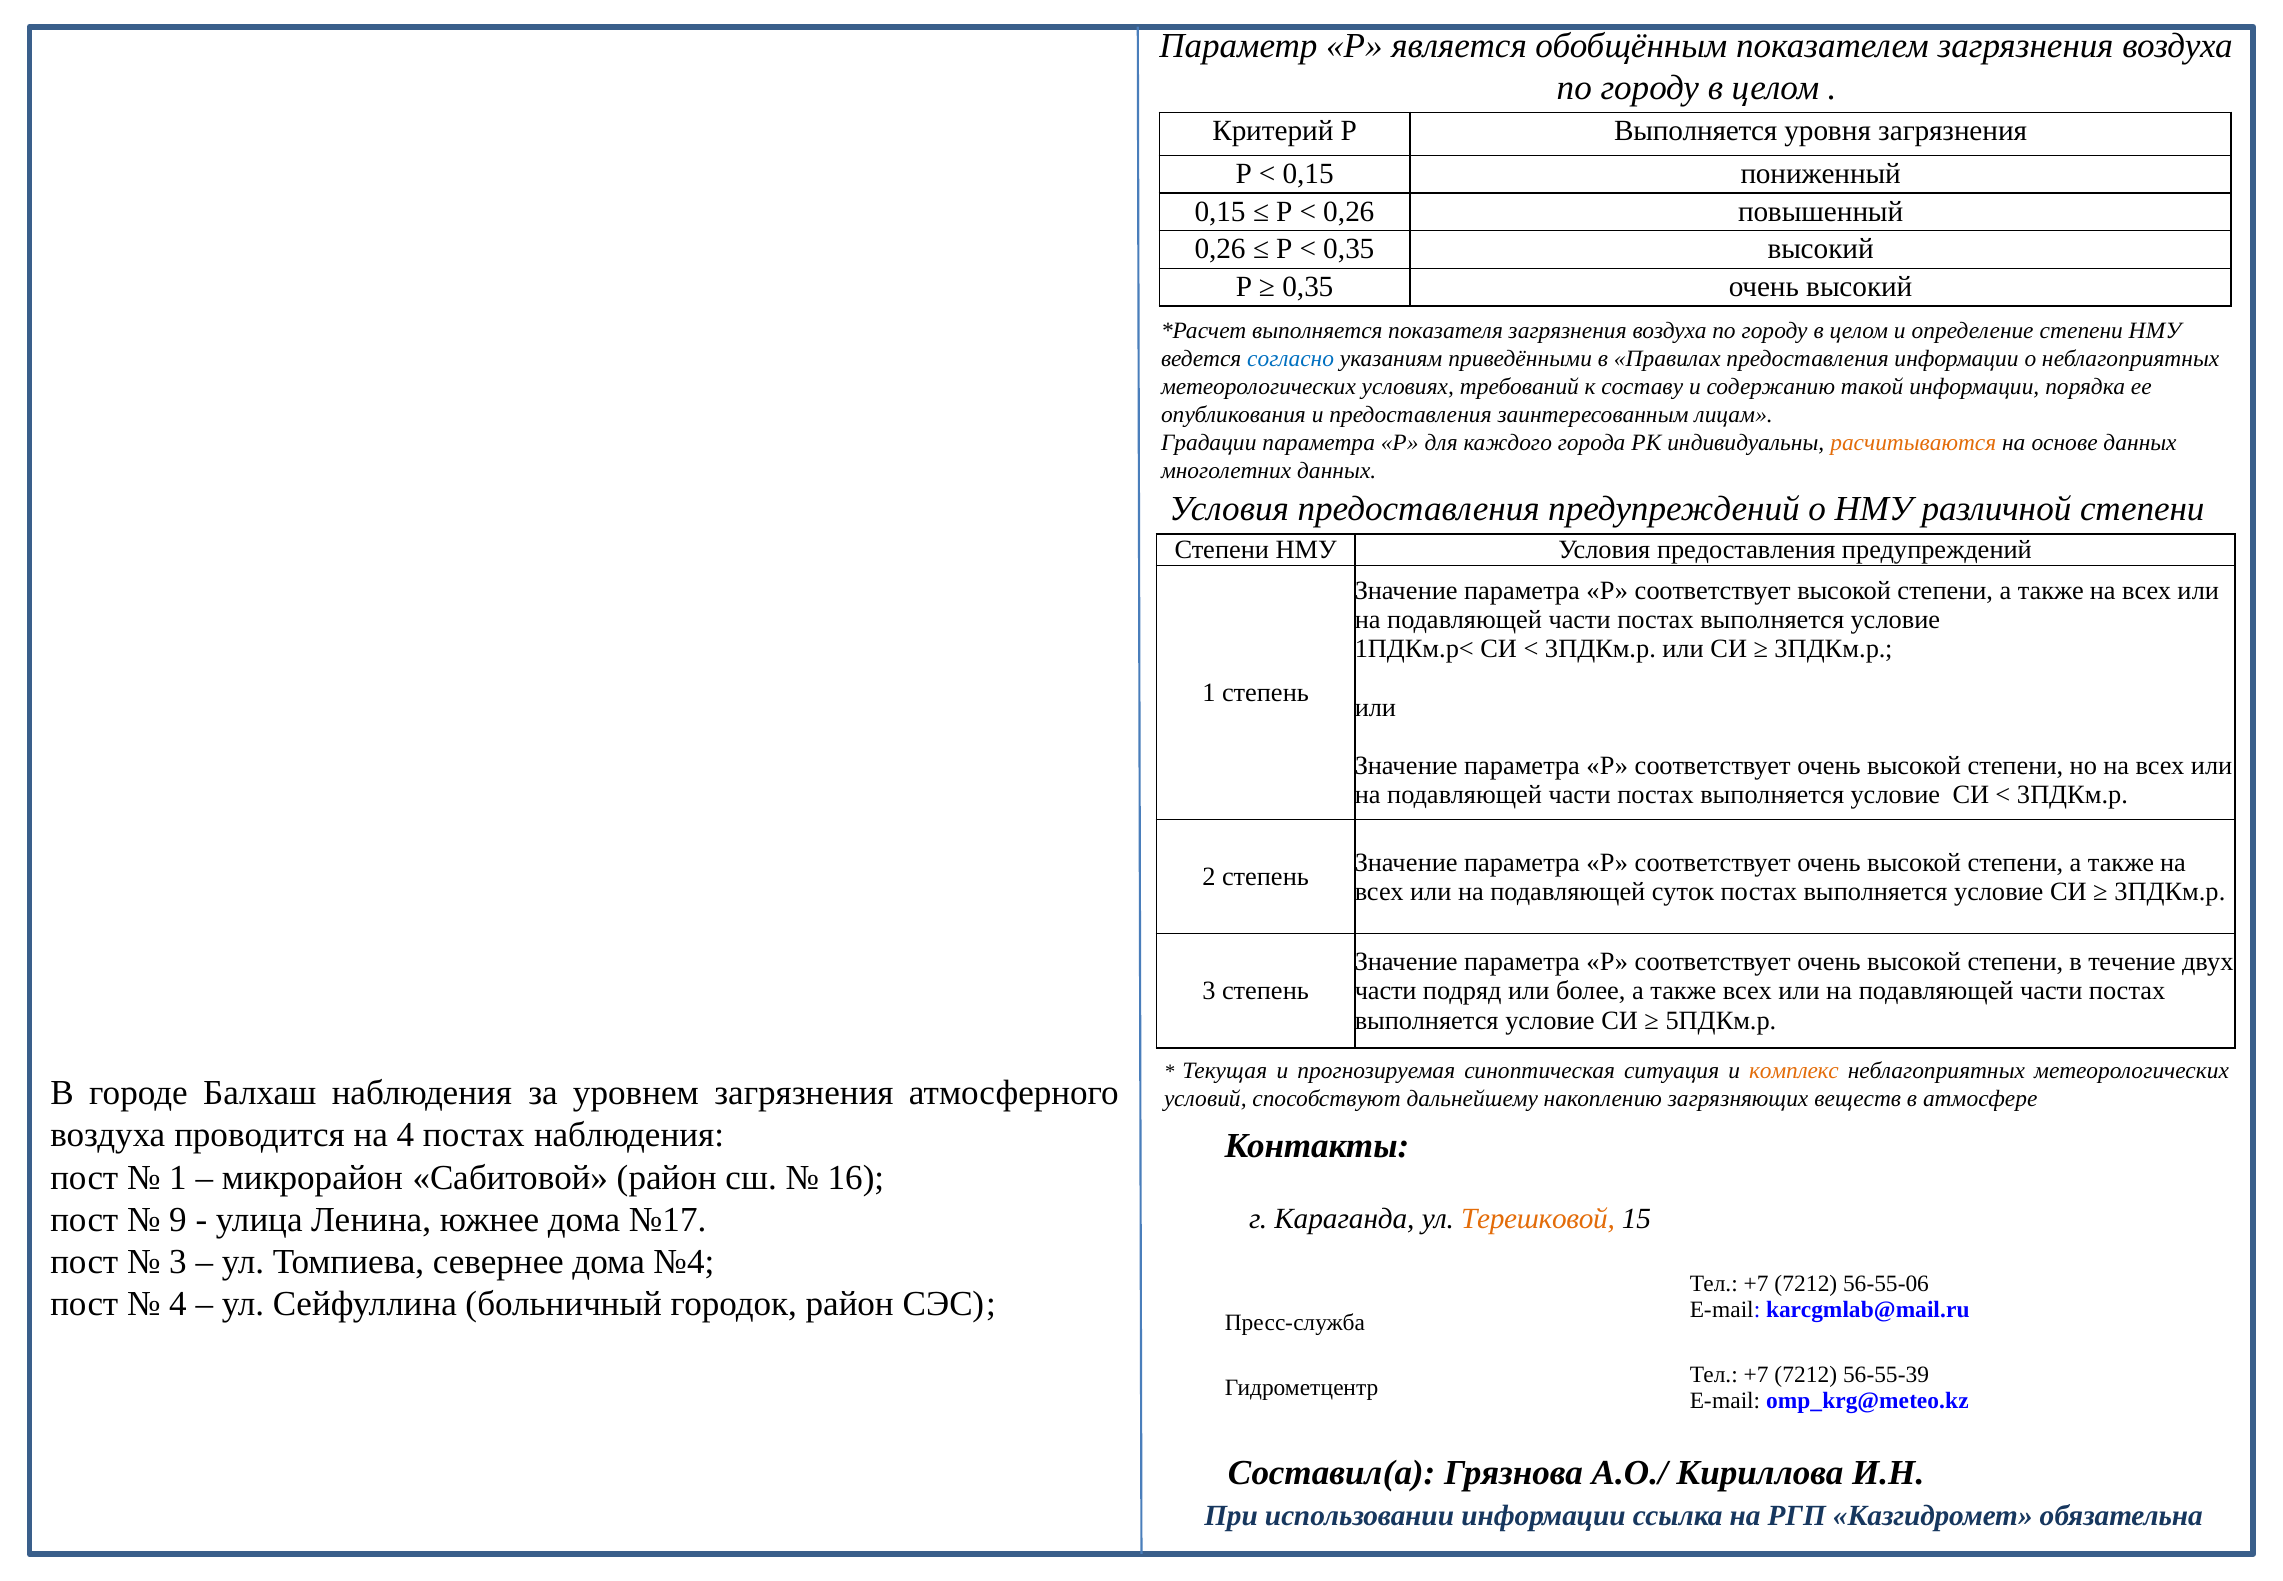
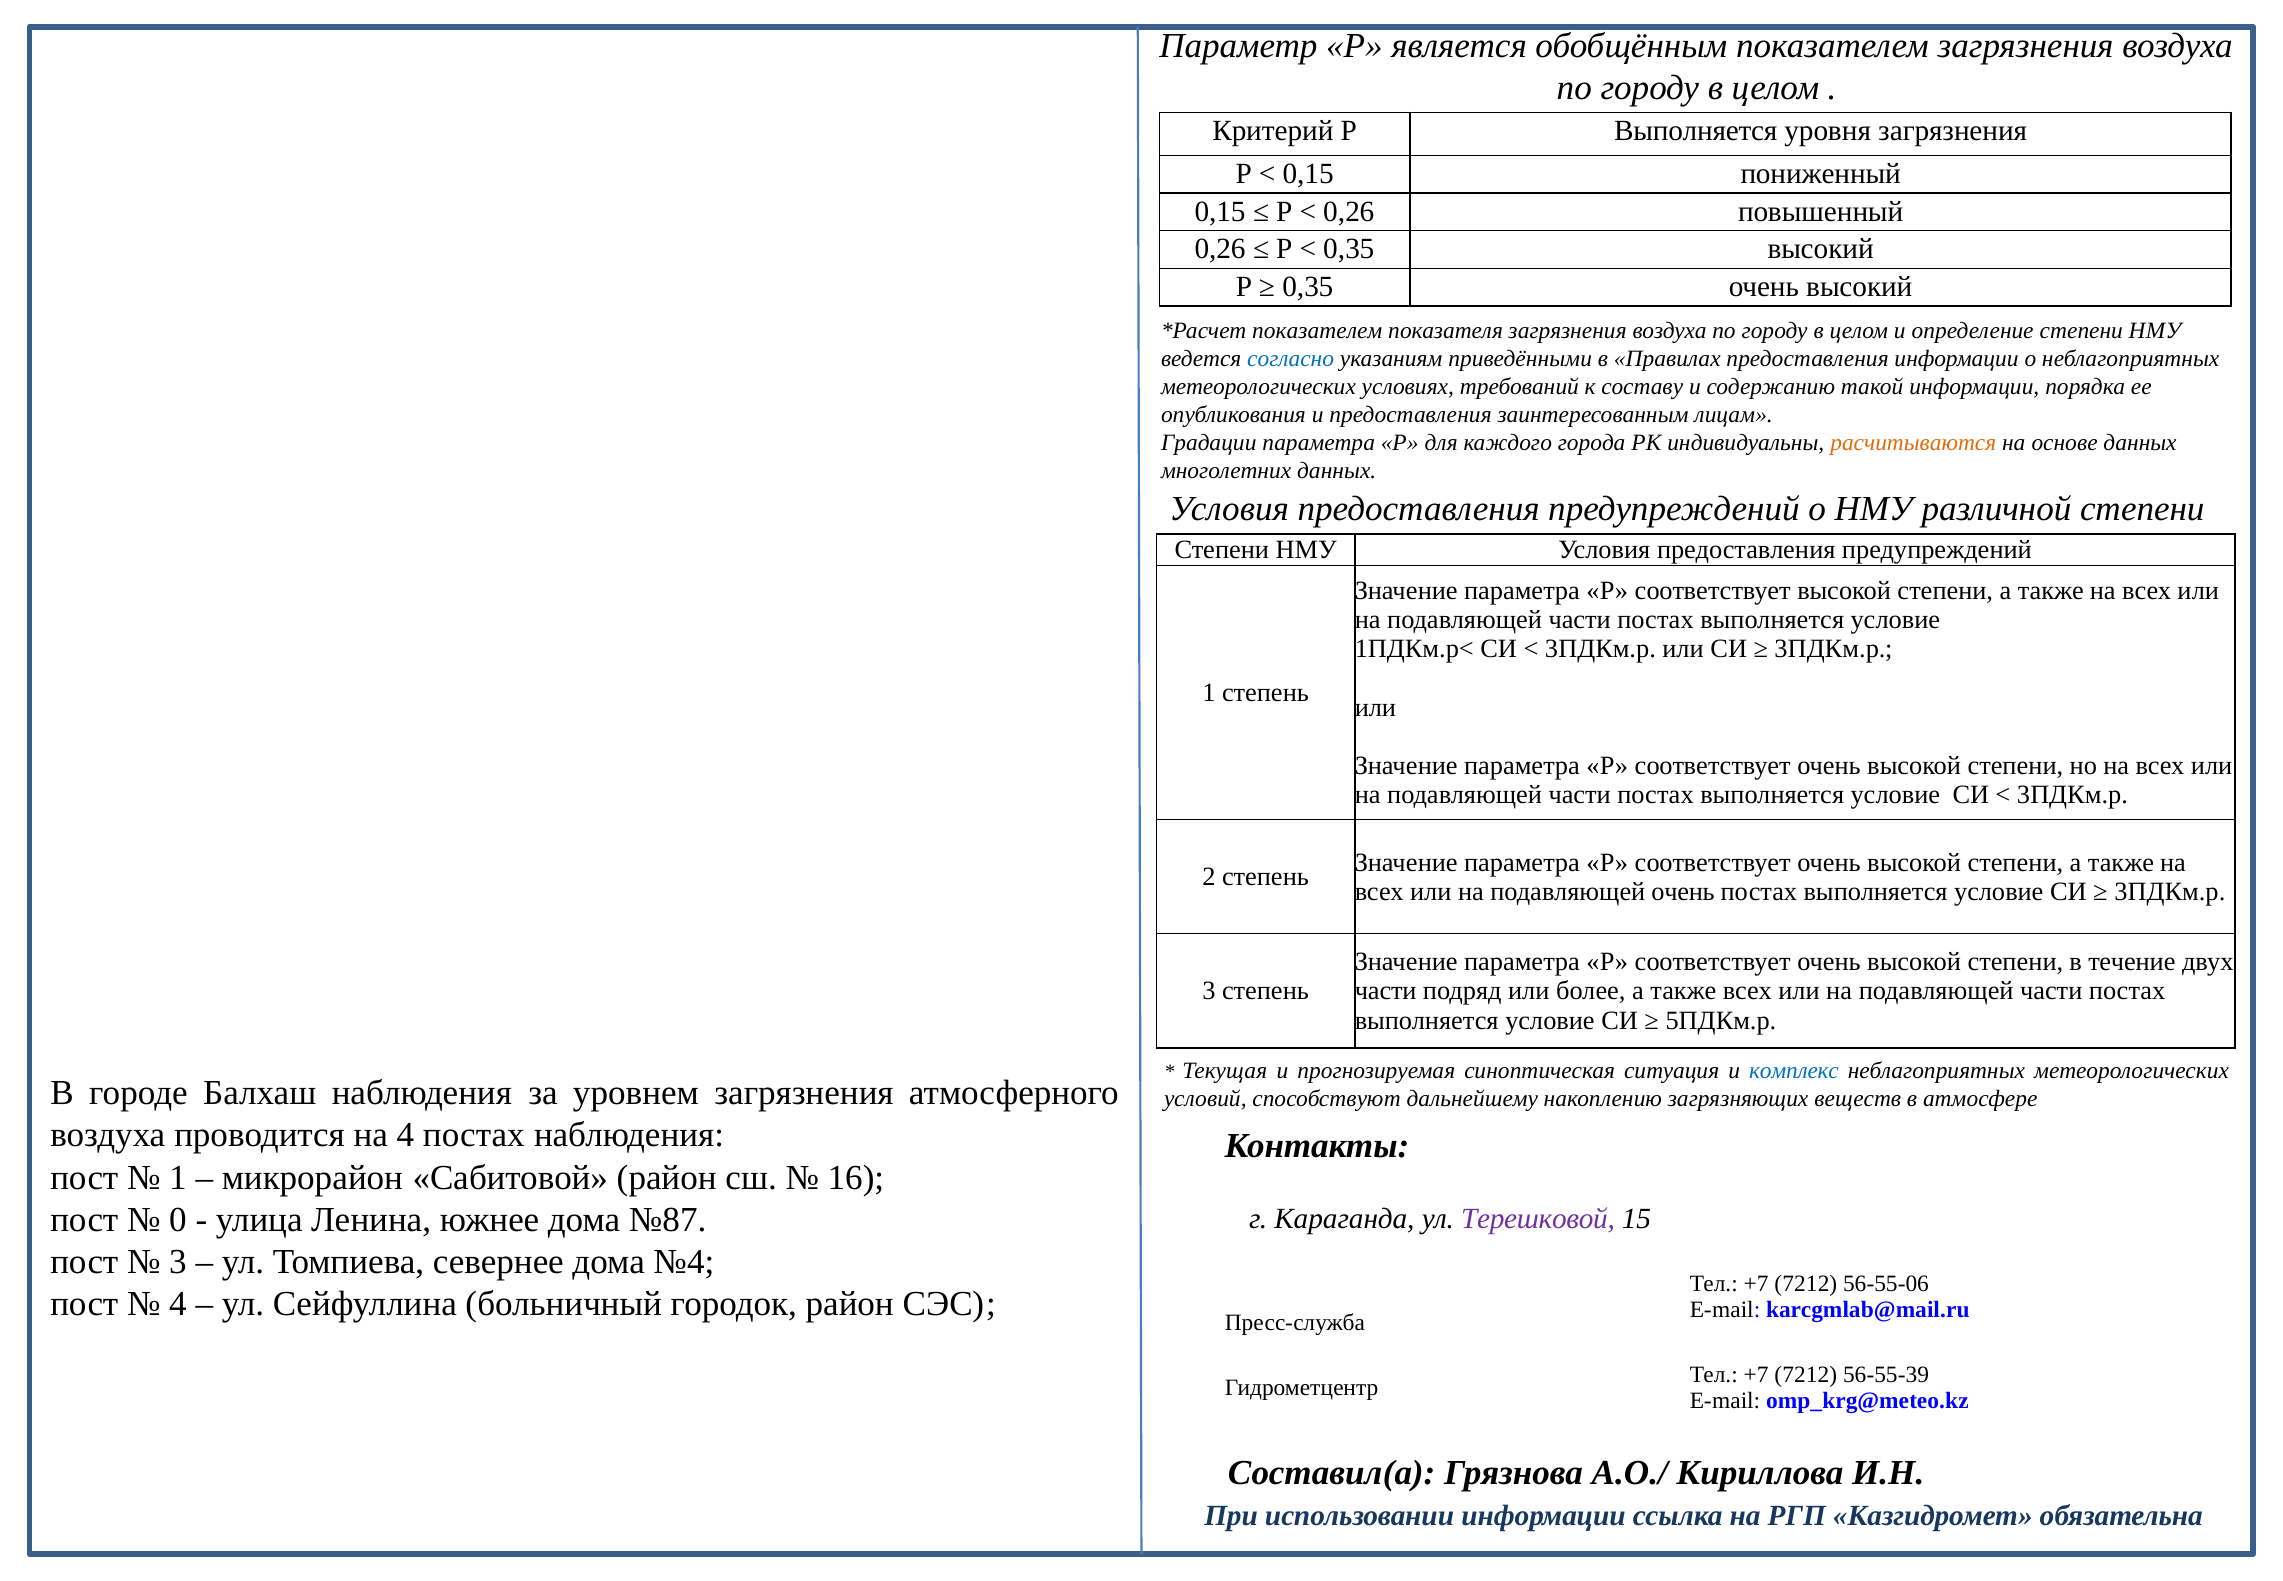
выполняется: выполняется -> показателем (1317, 330)
подавляющей суток: суток -> очень (1683, 891)
комплекс colour: orange -> blue (1794, 1071)
9: 9 -> 0 (178, 1219)
№17: №17 -> №87 (668, 1219)
Терешковой colour: orange -> purple (1538, 1219)
